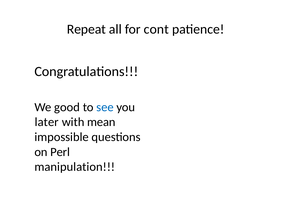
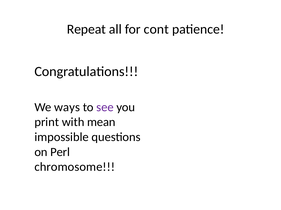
good: good -> ways (67, 108)
see colour: blue -> purple (105, 108)
later: later -> print (47, 122)
manipulation: manipulation -> chromosome (75, 167)
